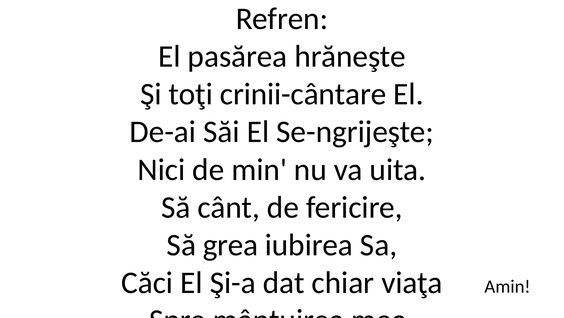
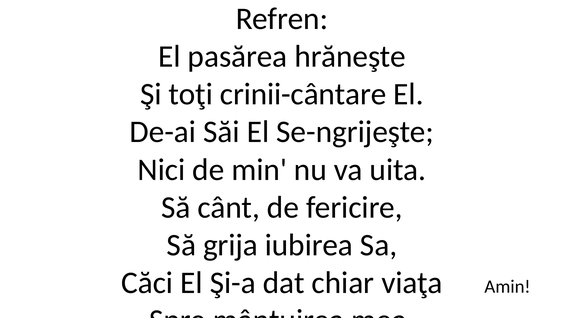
grea: grea -> grija (230, 244)
